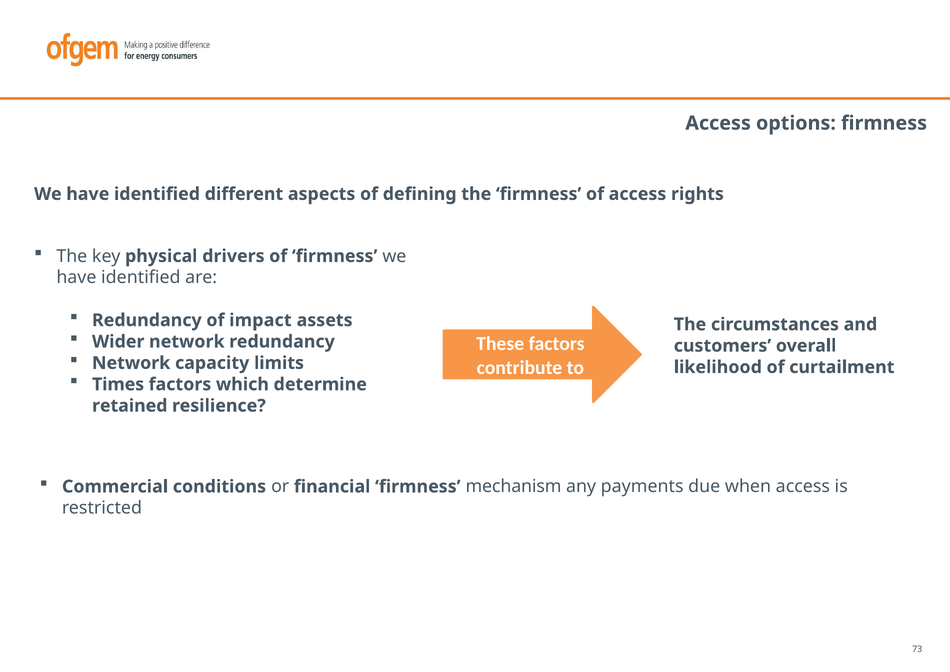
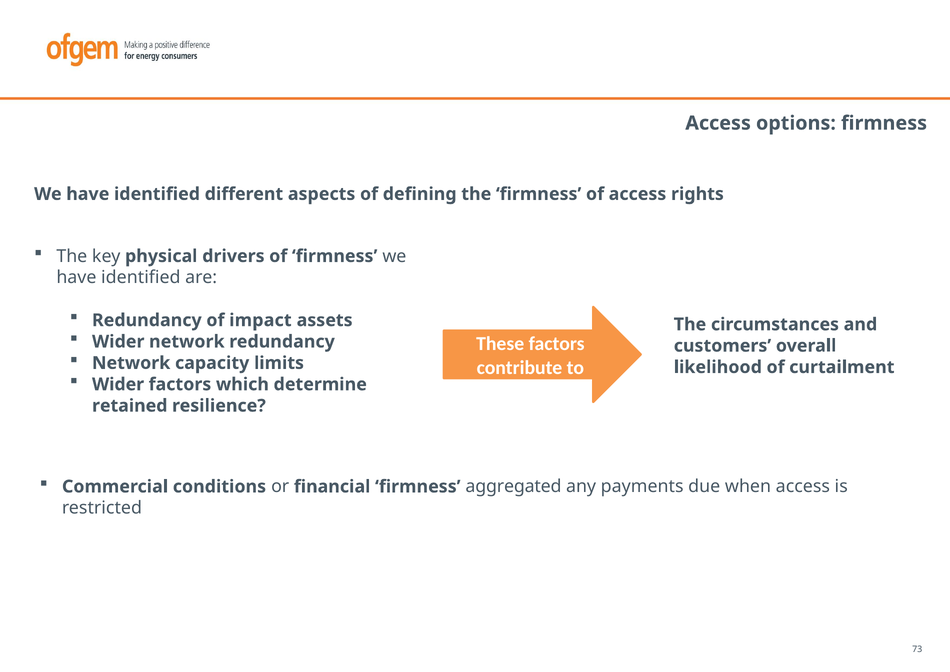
Times: Times -> Wider (118, 384)
mechanism: mechanism -> aggregated (514, 486)
